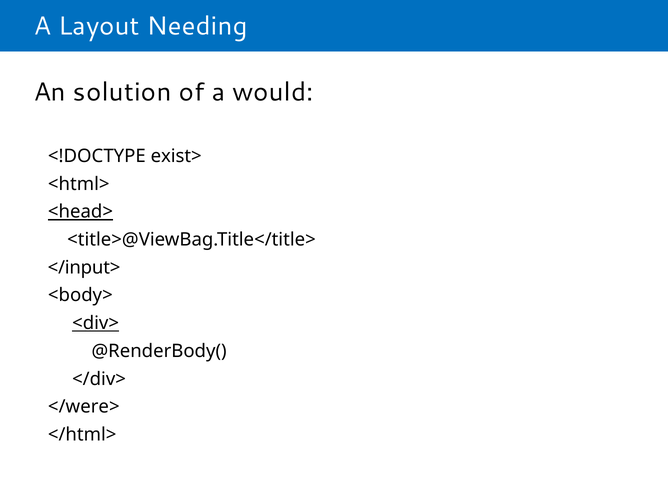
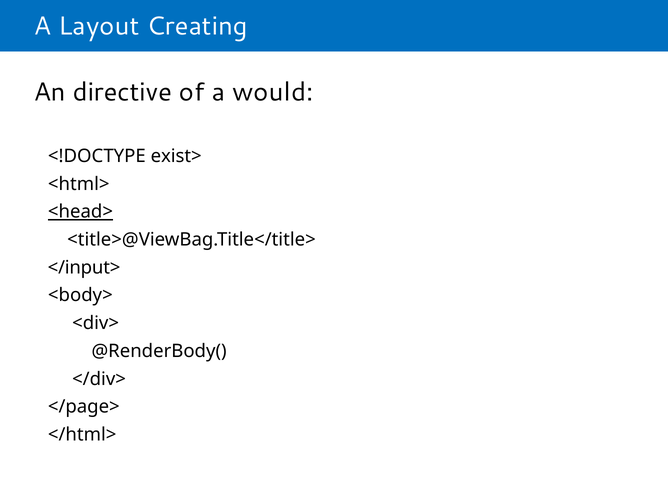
Needing: Needing -> Creating (197, 26)
solution: solution -> directive (122, 92)
<div> underline: present -> none (96, 323)
</were>: </were> -> </page> (84, 407)
